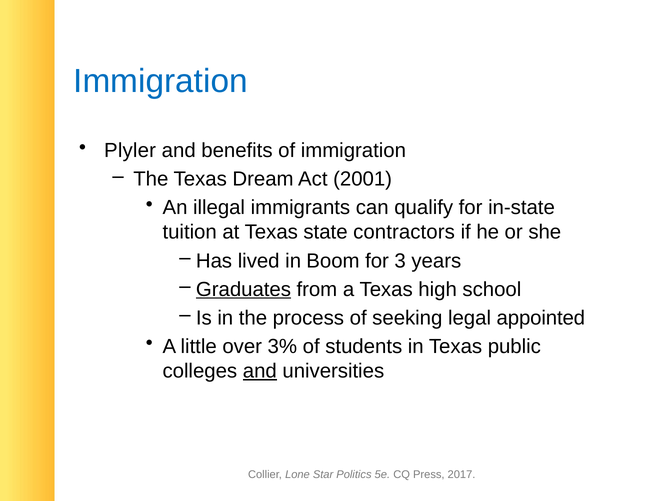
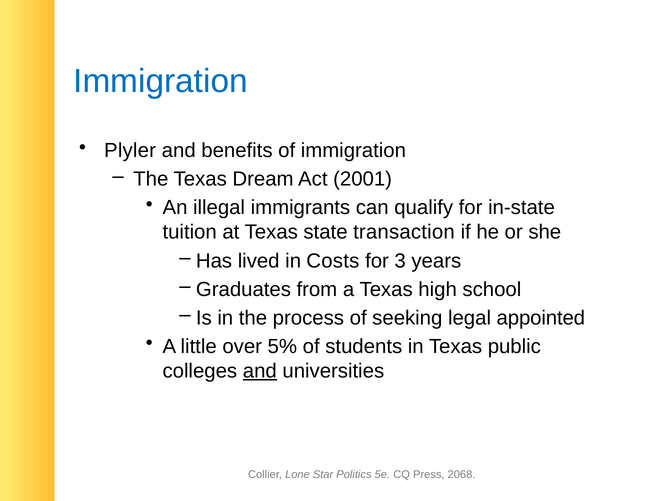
contractors: contractors -> transaction (404, 232)
Boom: Boom -> Costs (333, 261)
Graduates underline: present -> none (243, 289)
3%: 3% -> 5% (282, 346)
2017: 2017 -> 2068 (462, 475)
